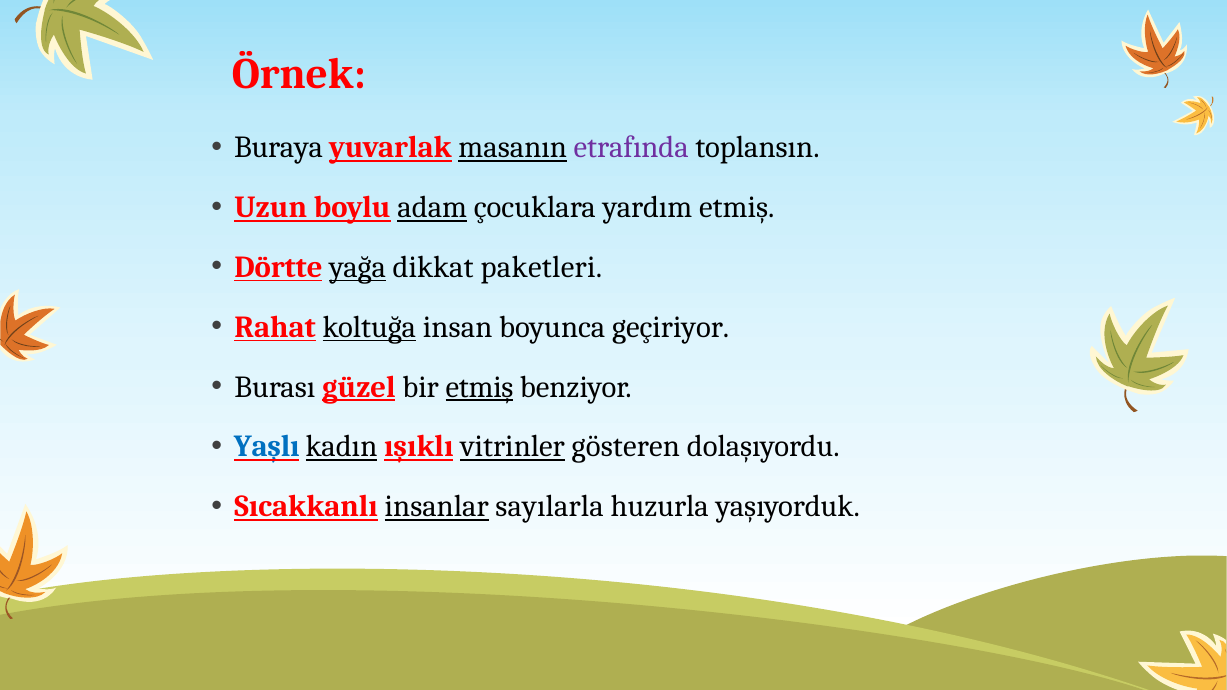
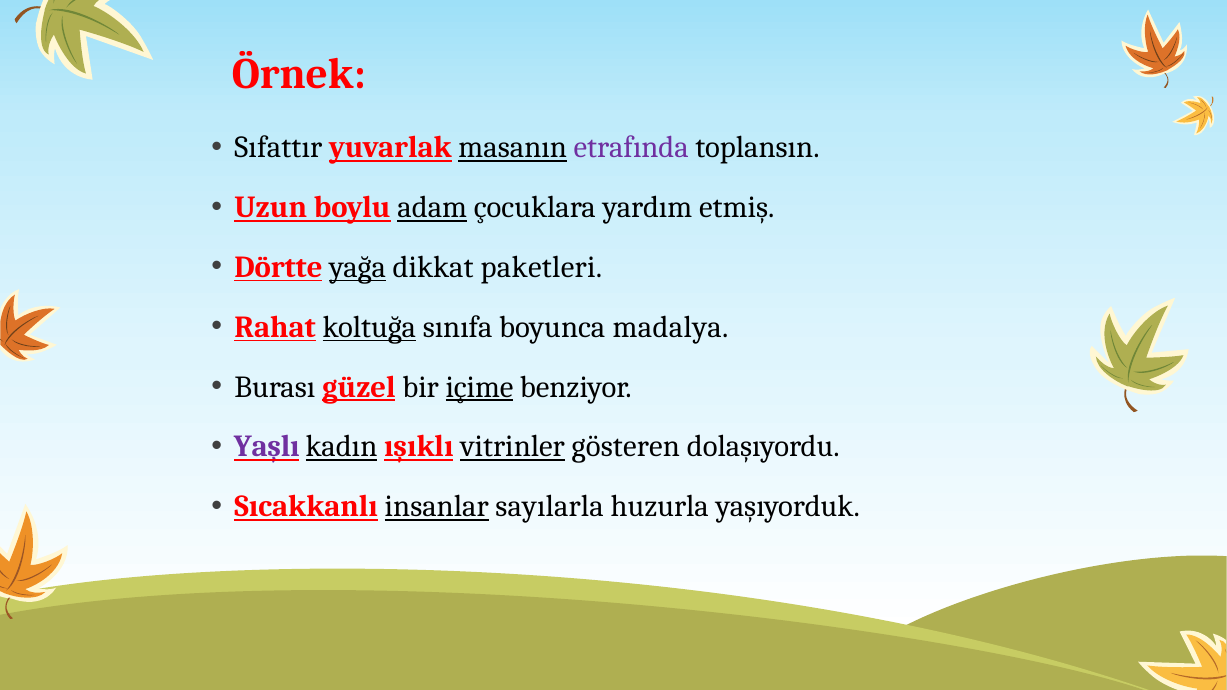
Buraya: Buraya -> Sıfattır (278, 148)
insan: insan -> sınıfa (458, 327)
geçiriyor: geçiriyor -> madalya (671, 327)
bir etmiş: etmiş -> içime (479, 387)
Yaşlı colour: blue -> purple (267, 447)
